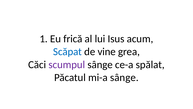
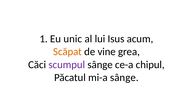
frică: frică -> unic (73, 39)
Scăpat colour: blue -> orange (67, 51)
spălat: spălat -> chipul (150, 64)
